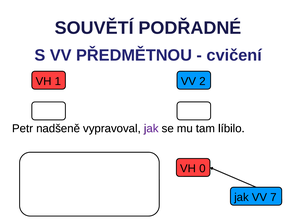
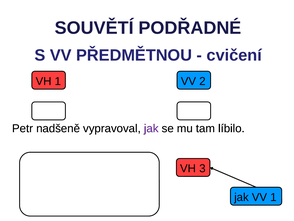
0: 0 -> 3 (202, 168)
VV 7: 7 -> 1 (274, 197)
